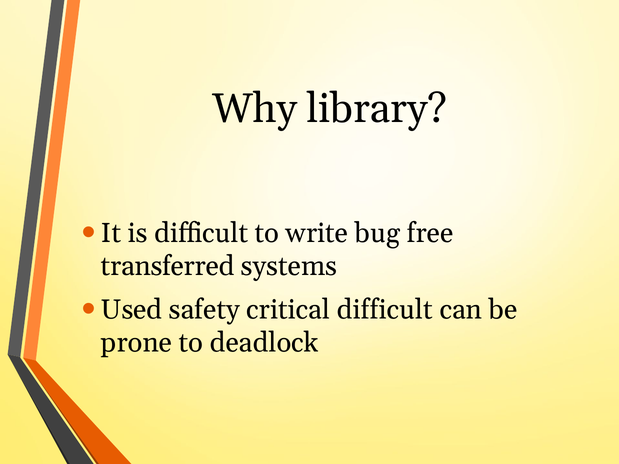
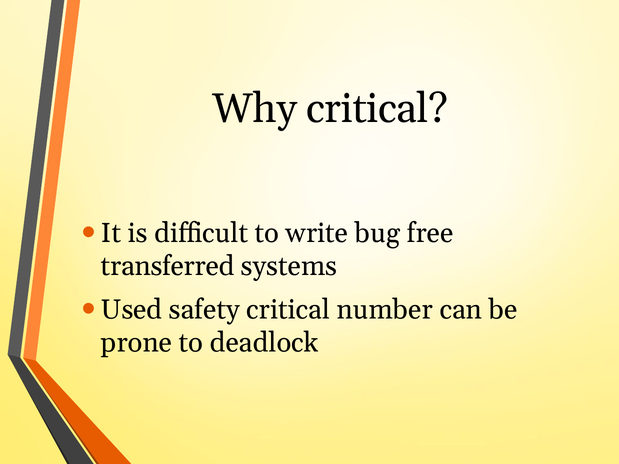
Why library: library -> critical (377, 109)
critical difficult: difficult -> number (385, 310)
